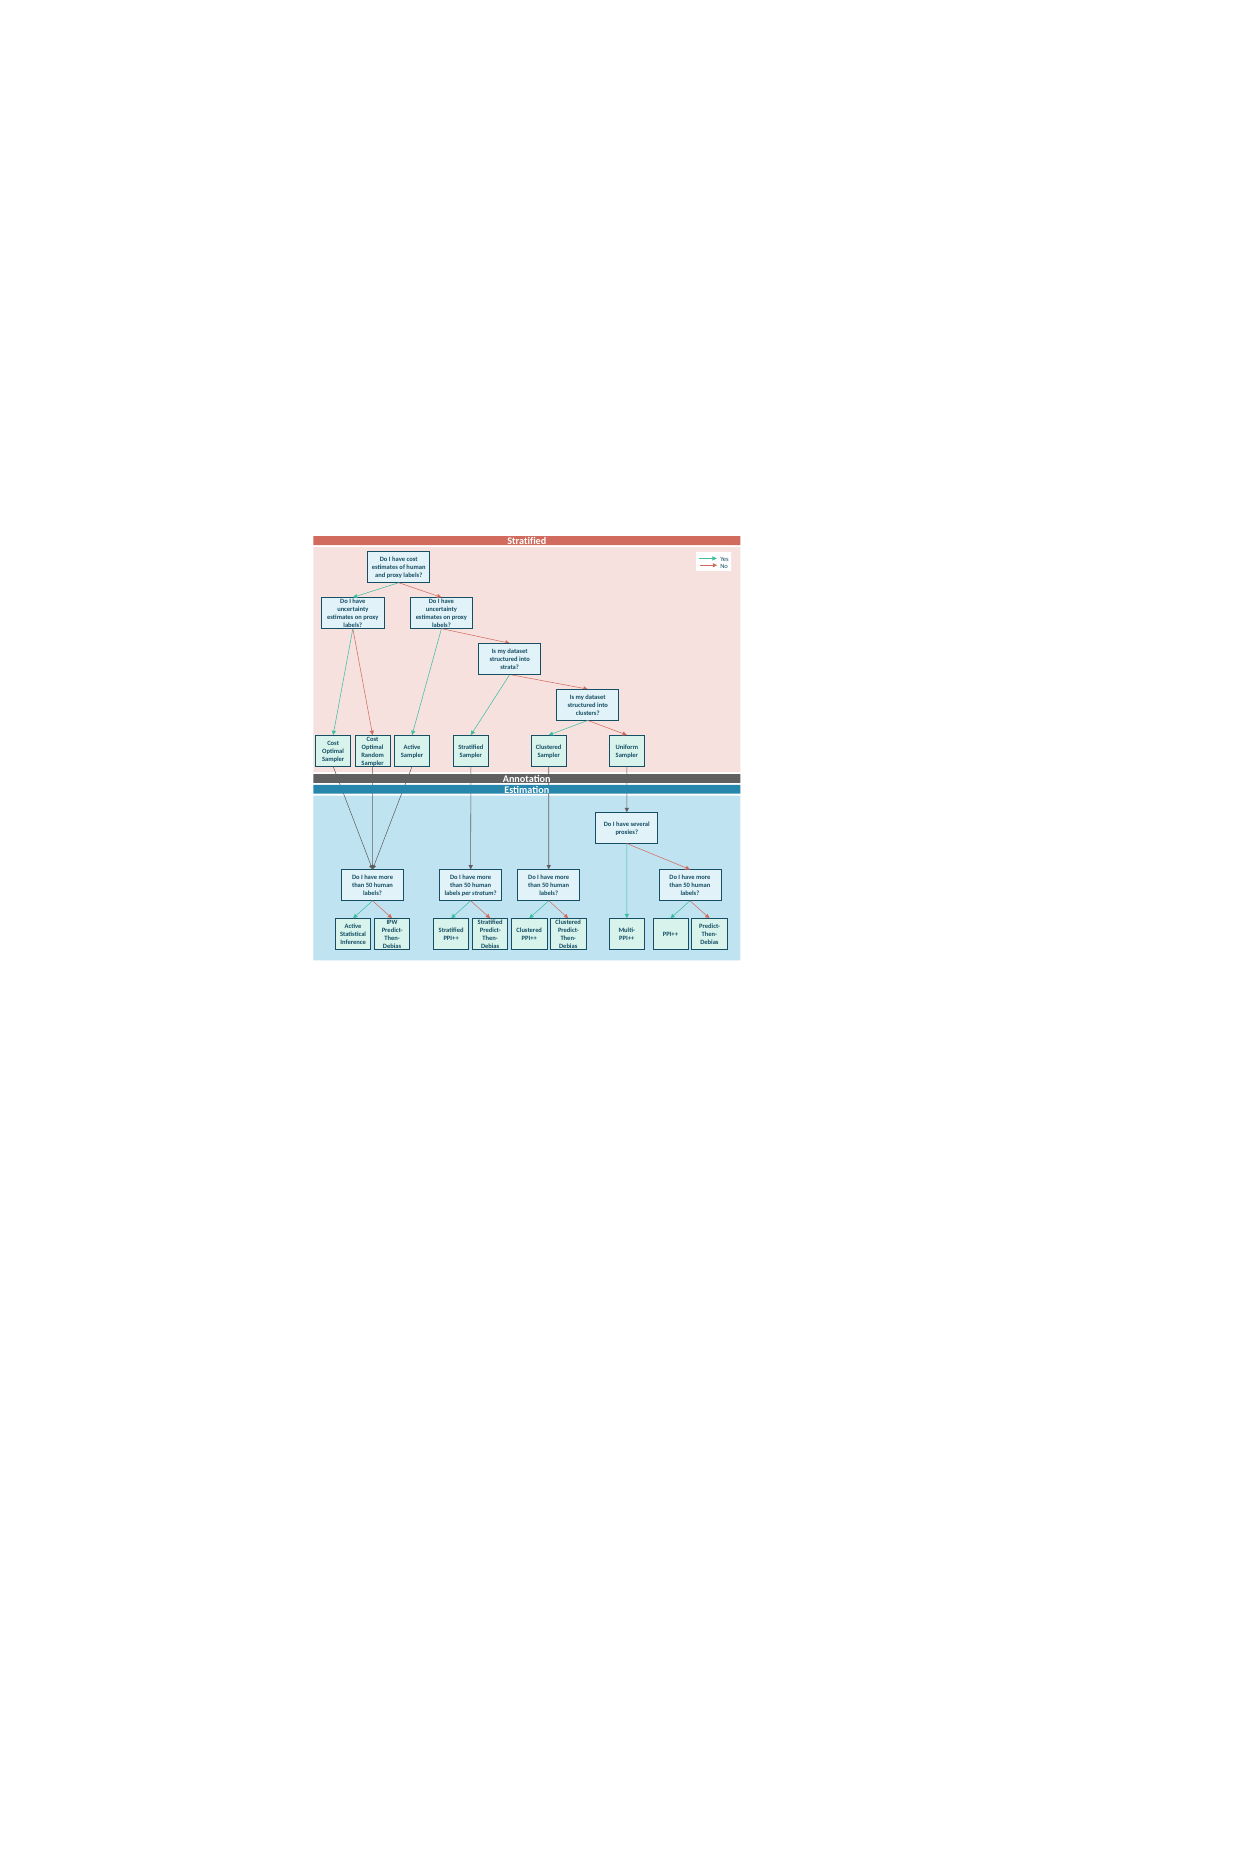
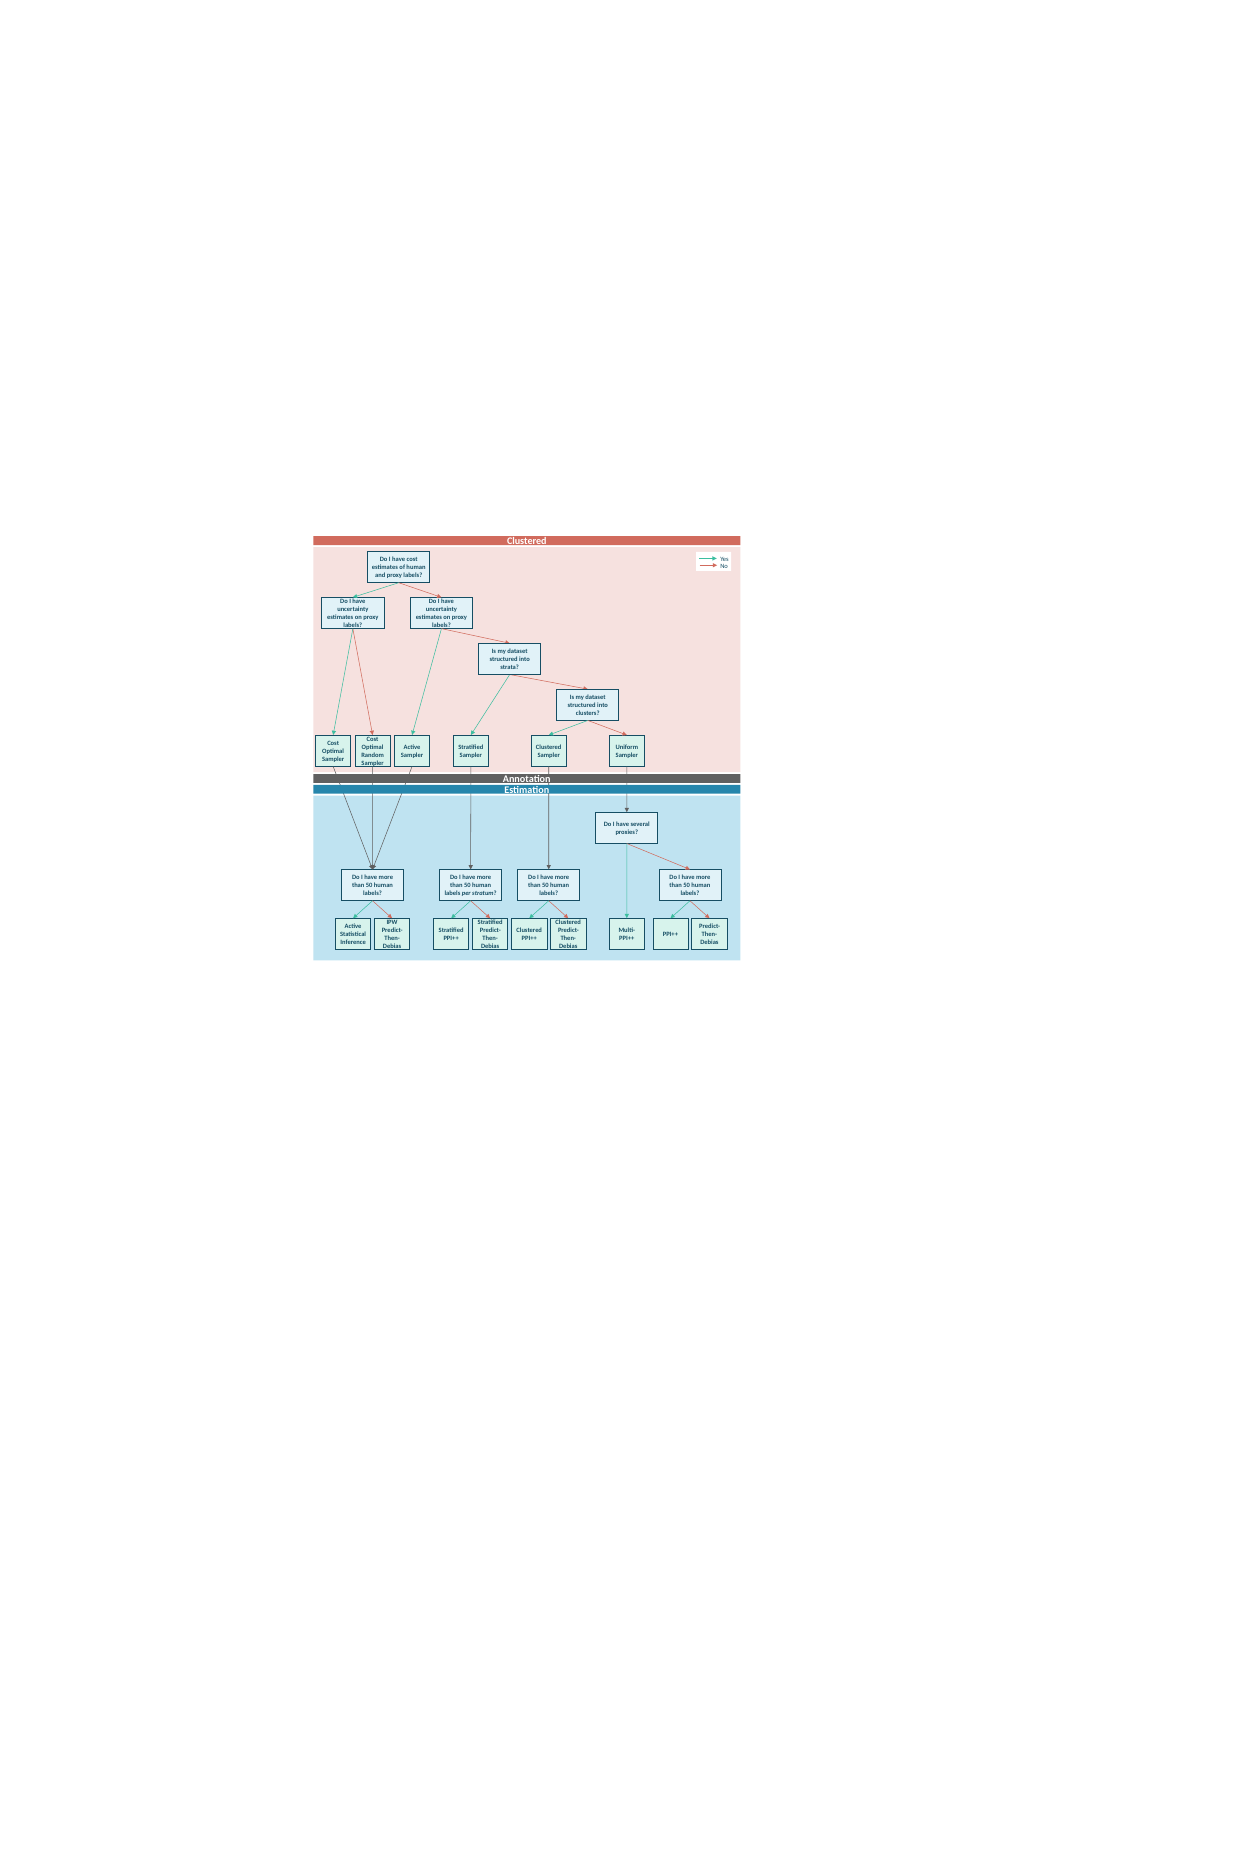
Stratified: Stratified -> Clustered (527, 541)
